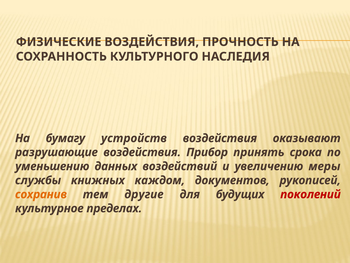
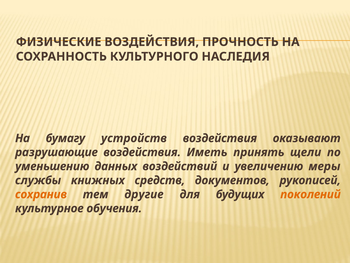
Прибор: Прибор -> Иметь (207, 152)
срока: срока -> щели (306, 152)
каждом: каждом -> средств (160, 180)
поколений colour: red -> orange (311, 194)
пределах: пределах -> обучения (114, 208)
